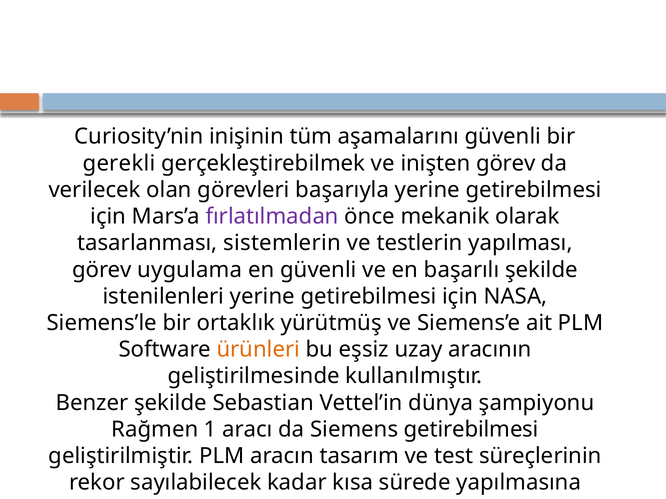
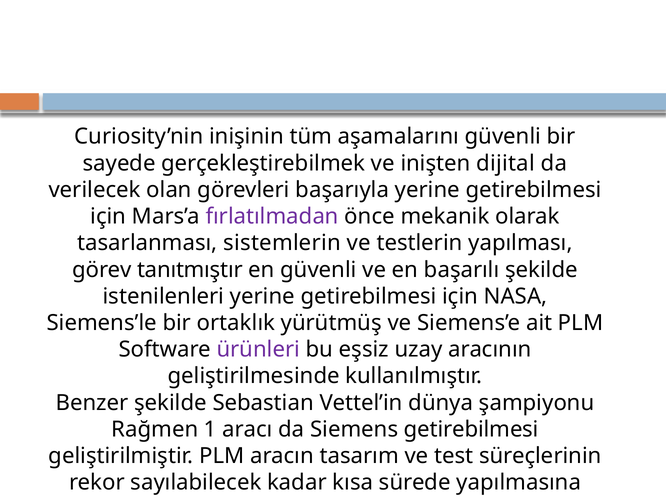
gerekli: gerekli -> sayede (119, 163)
inişten görev: görev -> dijital (506, 163)
uygulama: uygulama -> tanıtmıştır (190, 270)
ürünleri colour: orange -> purple (258, 350)
